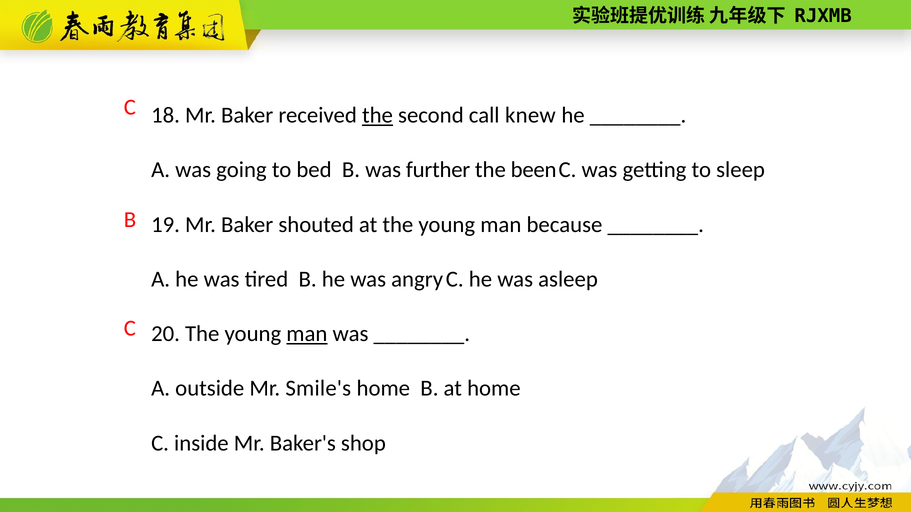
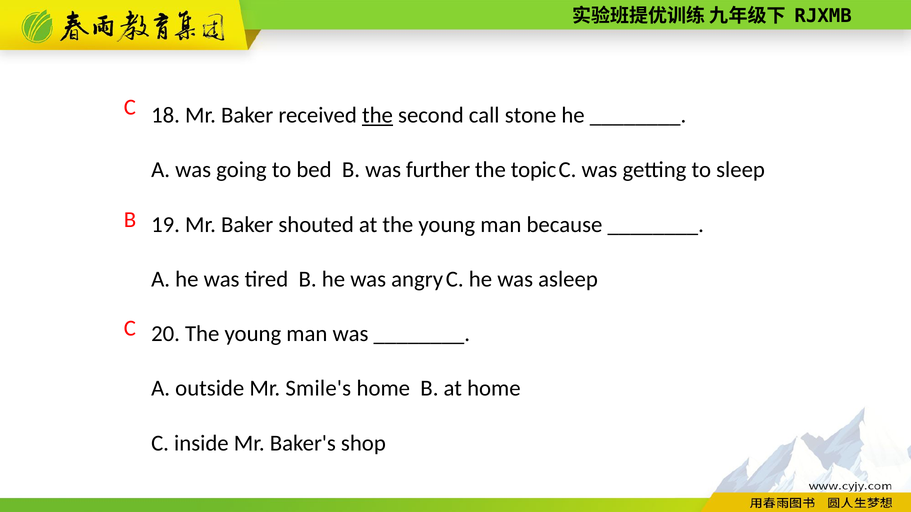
knew: knew -> stone (531, 115)
been: been -> topic (534, 170)
man underline: present -> none (307, 334)
